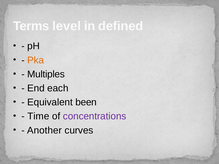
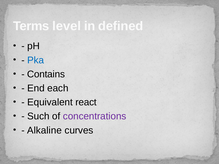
Pka colour: orange -> blue (36, 60)
Multiples: Multiples -> Contains (46, 74)
been: been -> react (86, 102)
Time: Time -> Such (38, 116)
Another: Another -> Alkaline (44, 131)
